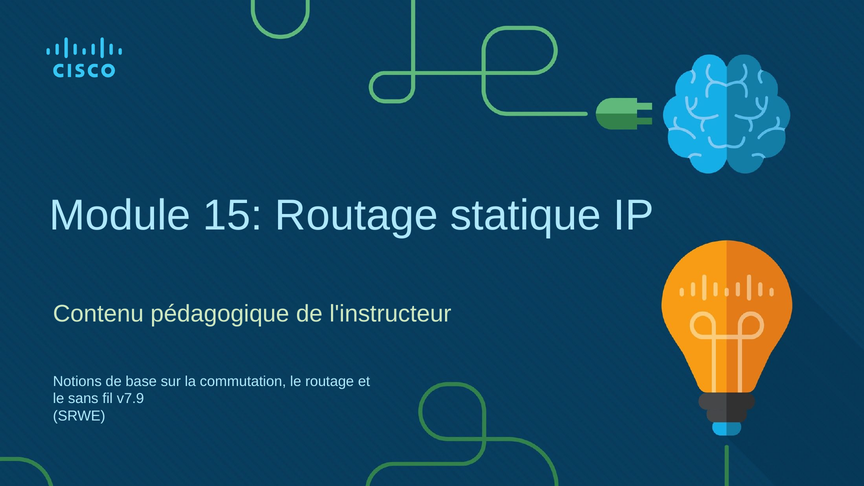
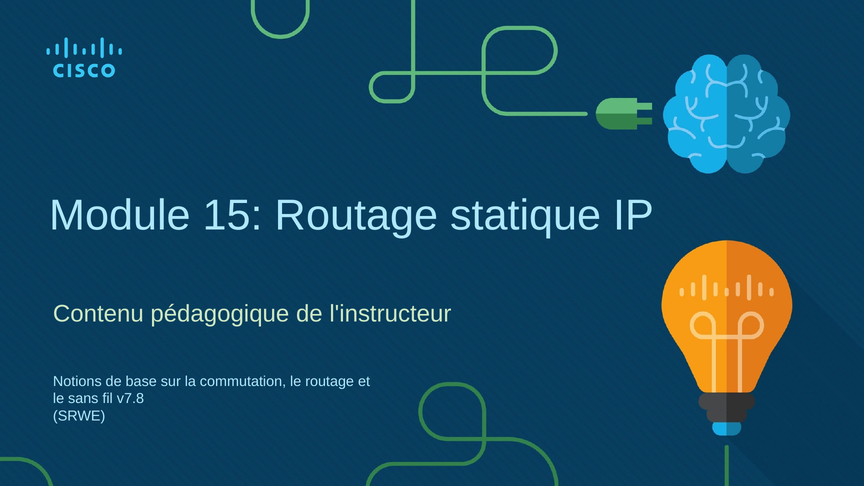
v7.9: v7.9 -> v7.8 (130, 399)
